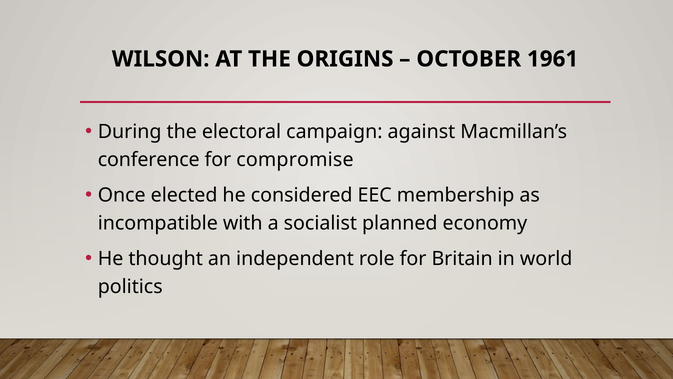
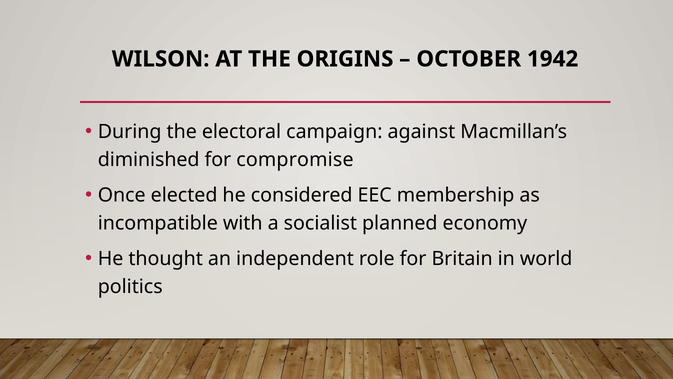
1961: 1961 -> 1942 (553, 59)
conference: conference -> diminished (149, 160)
